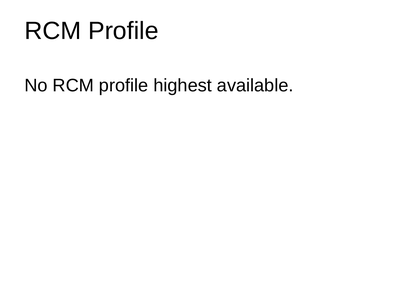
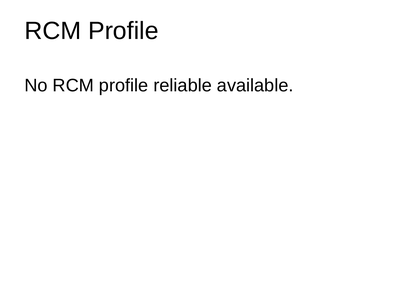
highest: highest -> reliable (183, 86)
